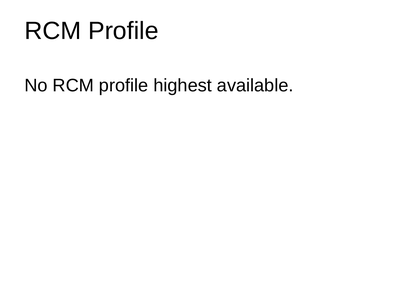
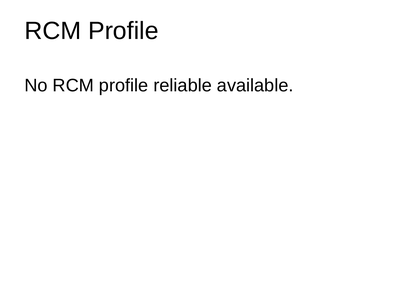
highest: highest -> reliable (183, 86)
